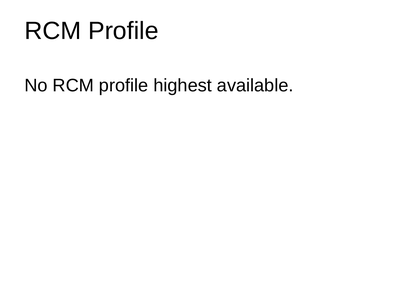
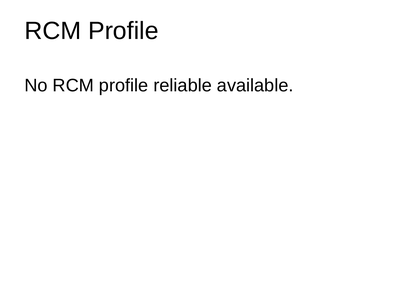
highest: highest -> reliable (183, 86)
